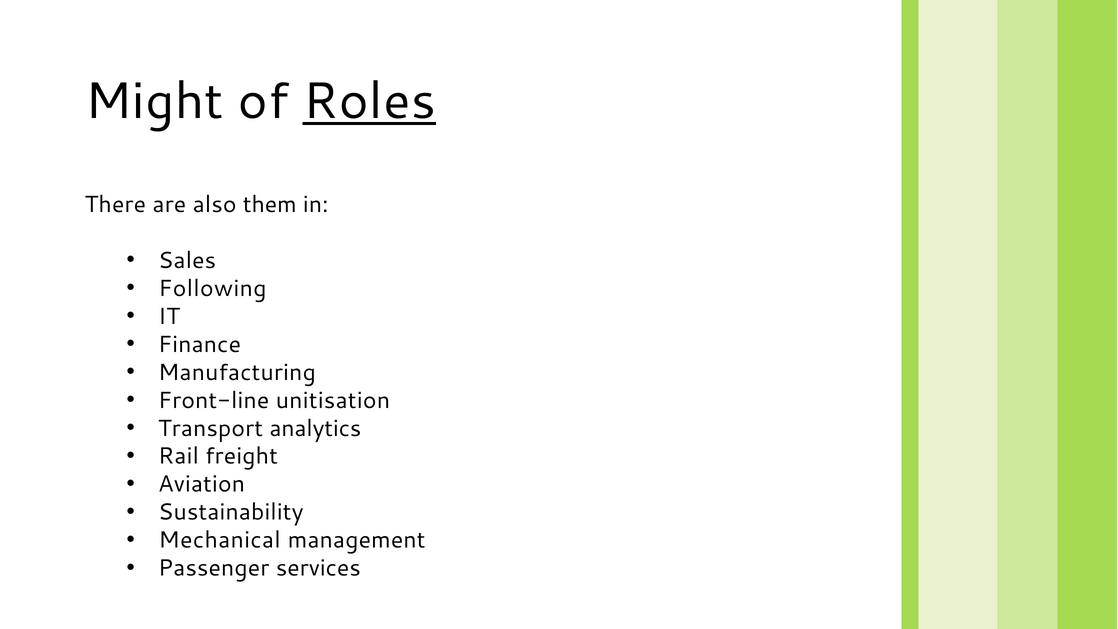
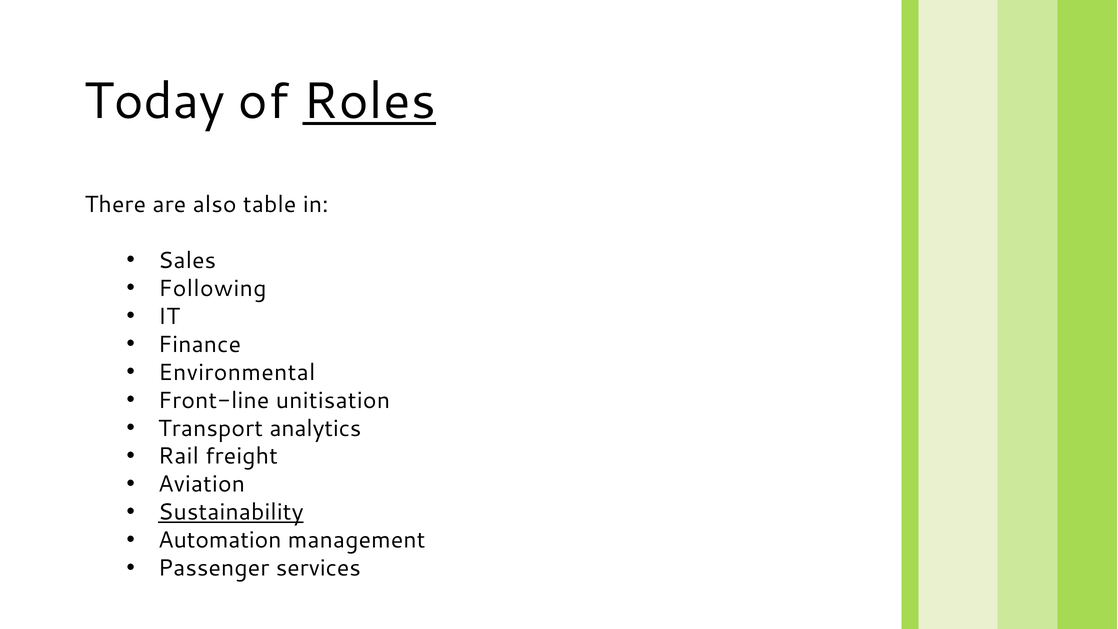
Might: Might -> Today (155, 101)
them: them -> table (270, 205)
Manufacturing: Manufacturing -> Environmental (237, 372)
Sustainability underline: none -> present (231, 512)
Mechanical: Mechanical -> Automation (220, 540)
